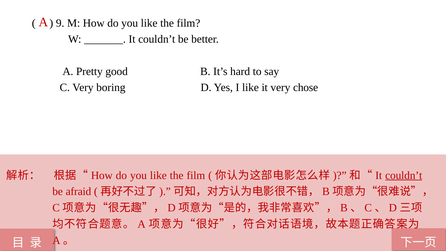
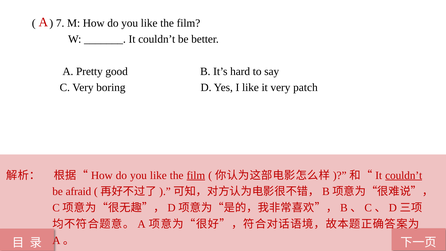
9: 9 -> 7 (60, 23)
chose: chose -> patch (305, 87)
film underline: none -> present (196, 175)
